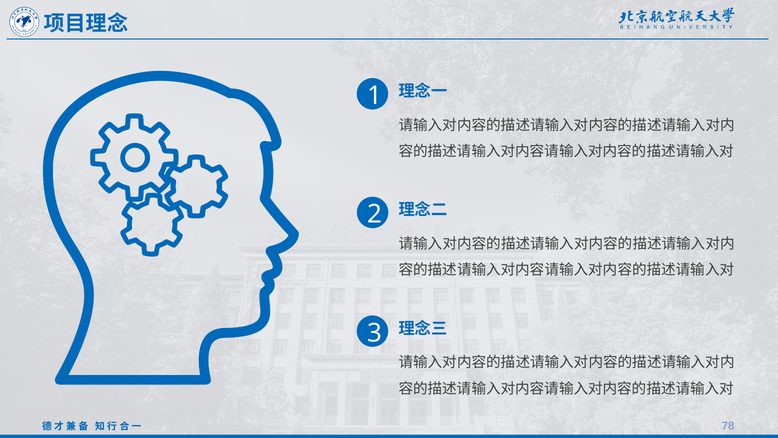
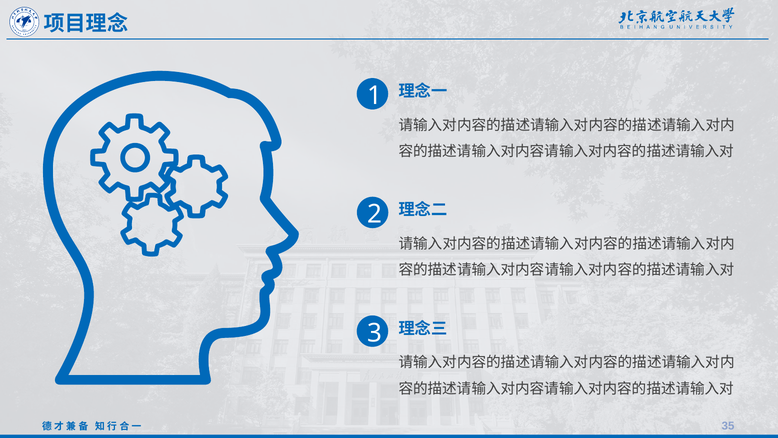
78: 78 -> 35 (728, 426)
